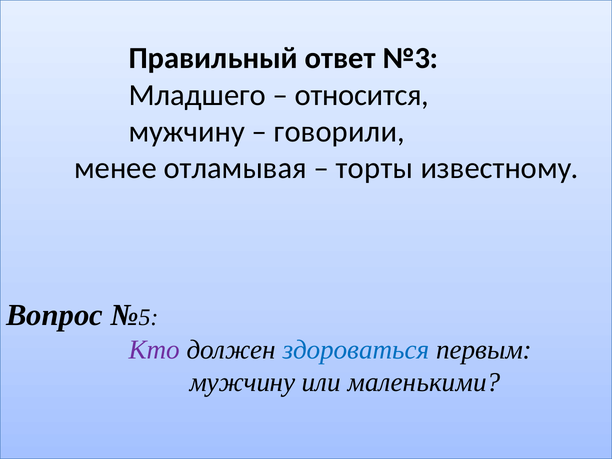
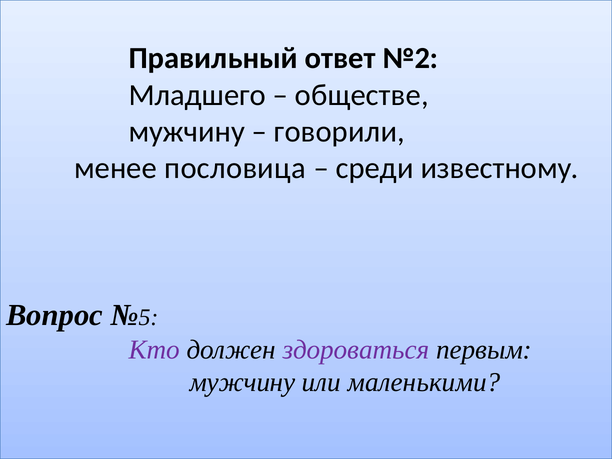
№3: №3 -> №2 (410, 58)
относится: относится -> обществе (362, 95)
отламывая: отламывая -> пословица (235, 168)
торты: торты -> среди (375, 168)
здороваться colour: blue -> purple (356, 350)
